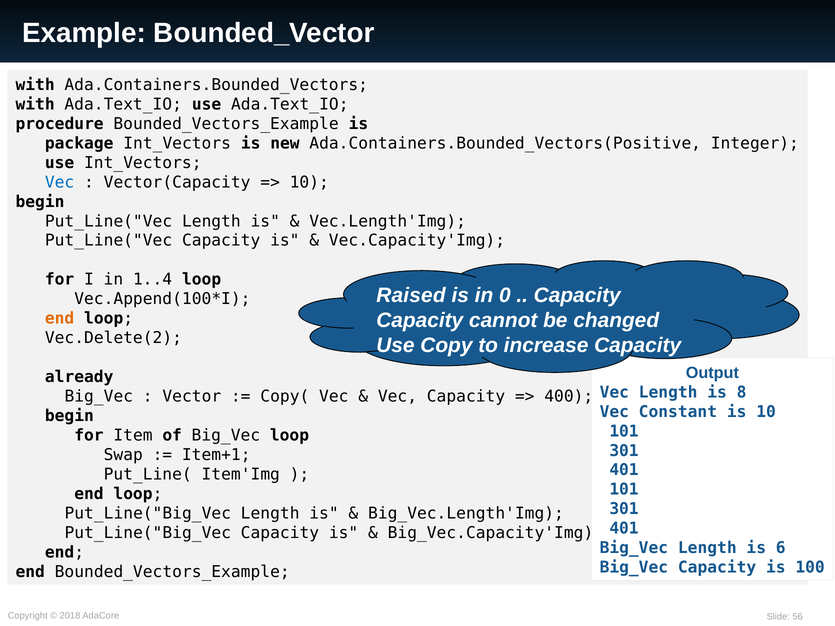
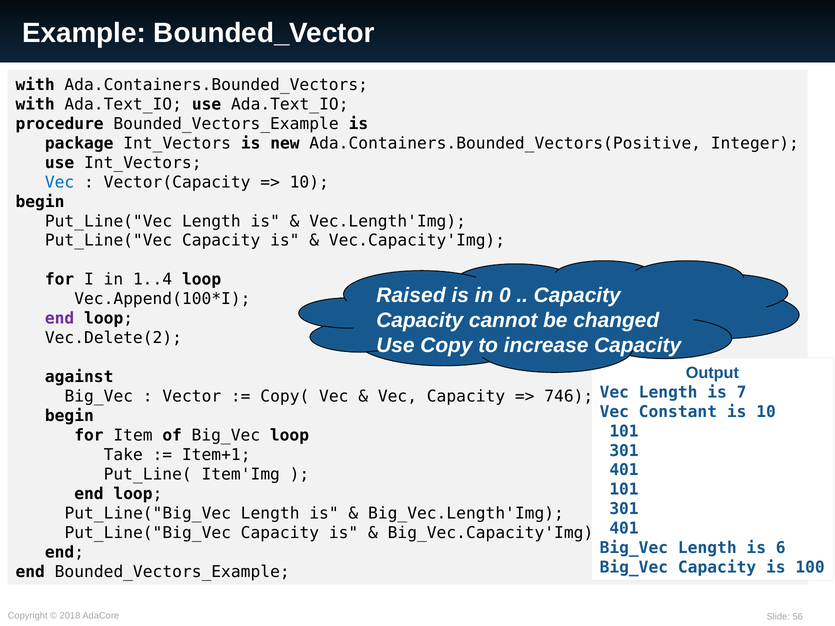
end colour: orange -> purple (60, 319)
already: already -> against (79, 377)
8: 8 -> 7 (742, 392)
400: 400 -> 746 (569, 397)
Swap: Swap -> Take (123, 455)
